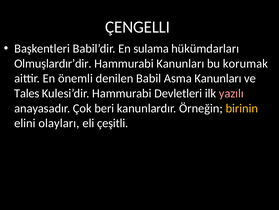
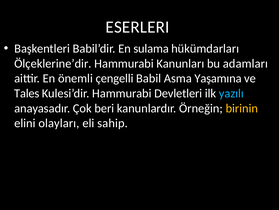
ÇENGELLI: ÇENGELLI -> ESERLERI (137, 27)
Olmuşlardır’dir: Olmuşlardır’dir -> Ölçeklerine’dir (53, 63)
korumak: korumak -> adamları (245, 63)
denilen: denilen -> çengelli (115, 78)
Asma Kanunları: Kanunları -> Yaşamına (218, 78)
yazılı colour: pink -> light blue (231, 93)
çeşitli: çeşitli -> sahip (113, 123)
